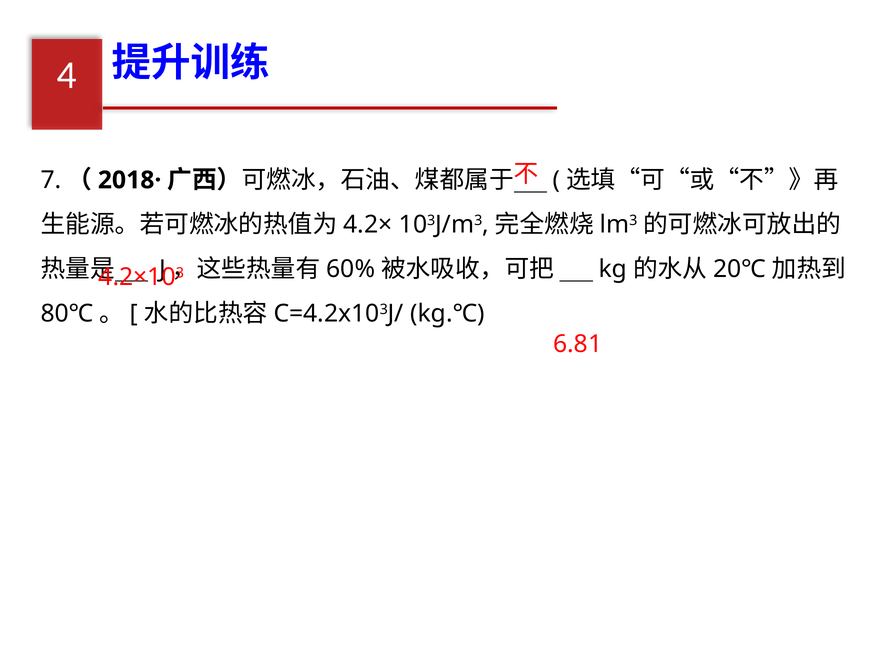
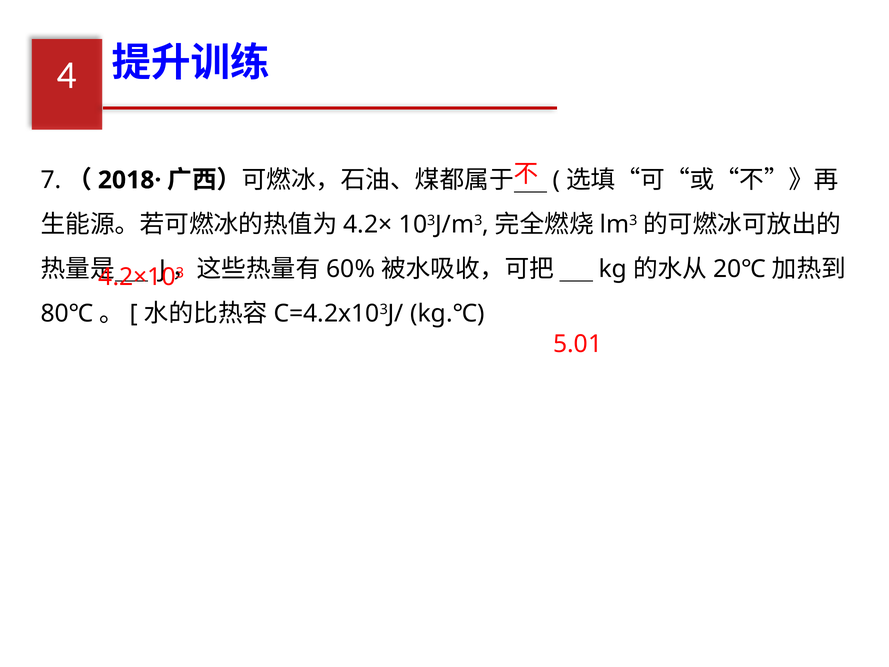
6.81: 6.81 -> 5.01 (578, 344)
